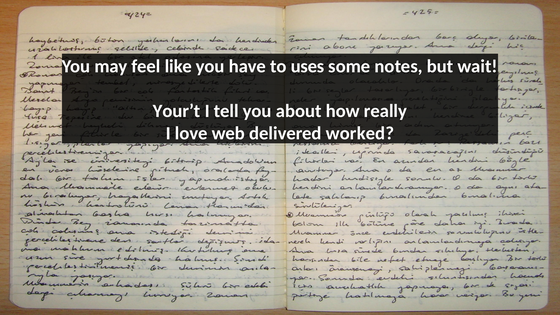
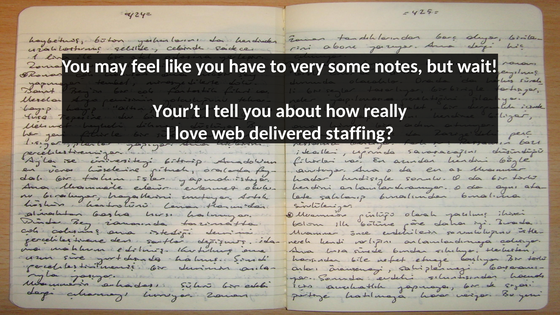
uses: uses -> very (307, 66)
worked: worked -> staffing (360, 133)
